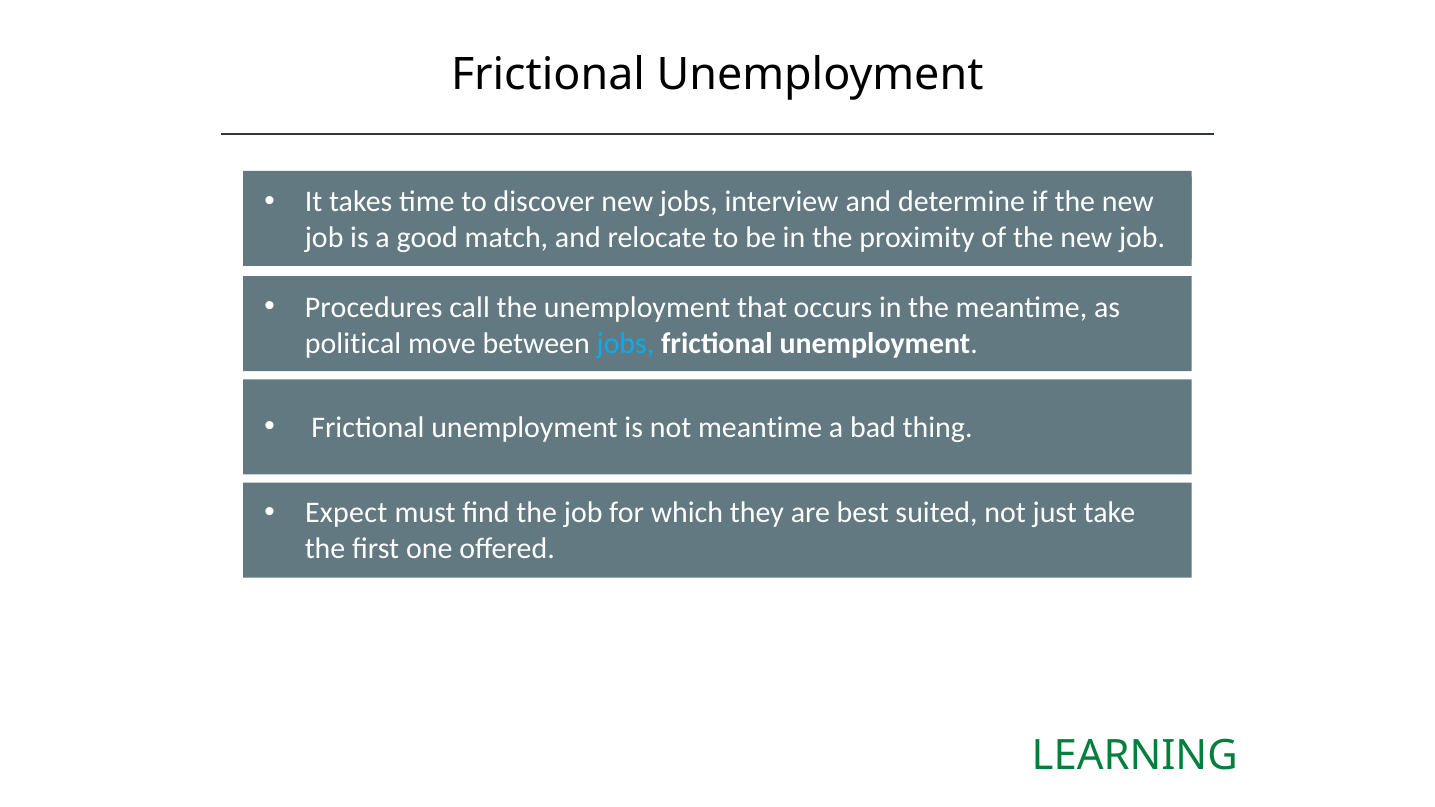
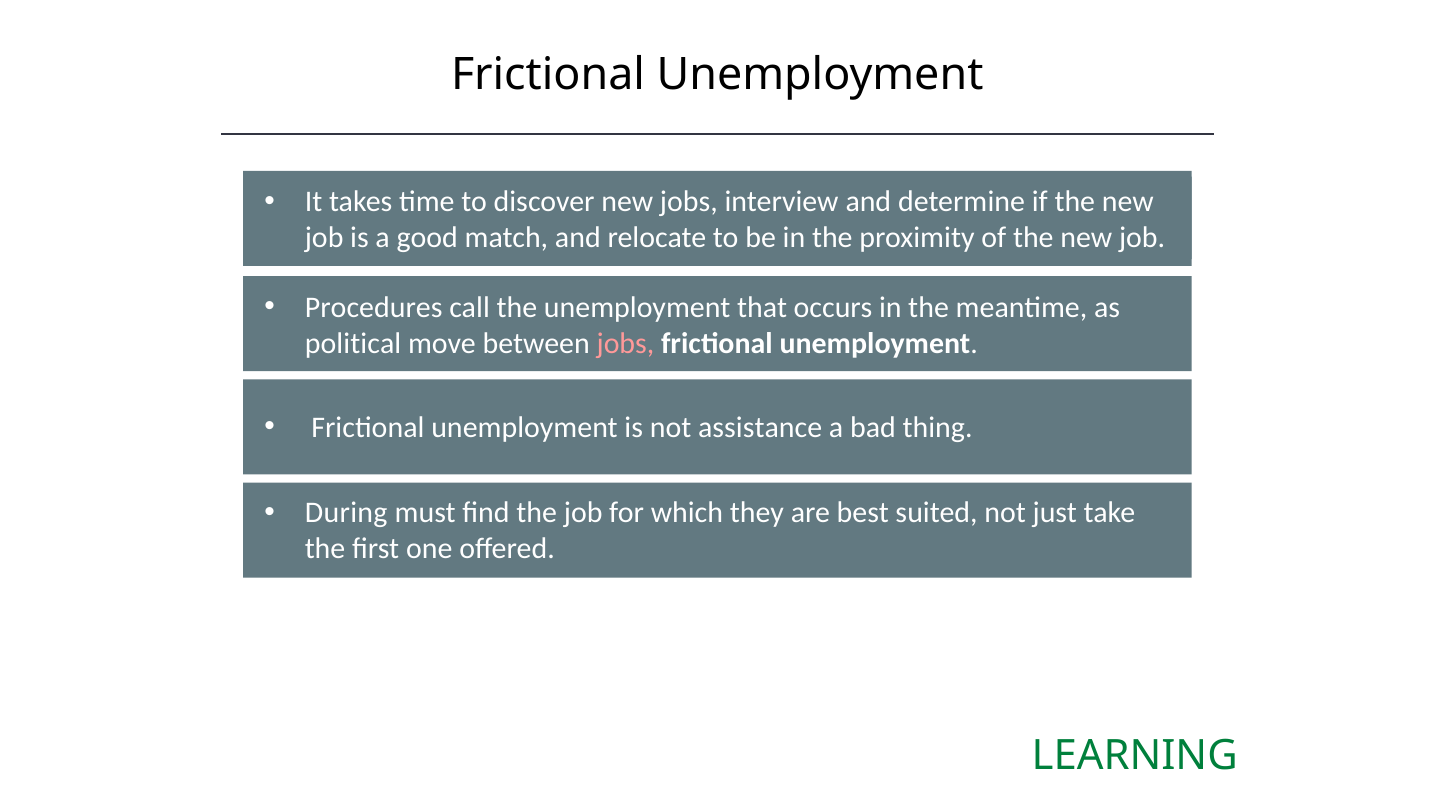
jobs colour: light blue -> pink (625, 343)
not meantime: meantime -> assistance (760, 428)
Expect: Expect -> During (346, 513)
